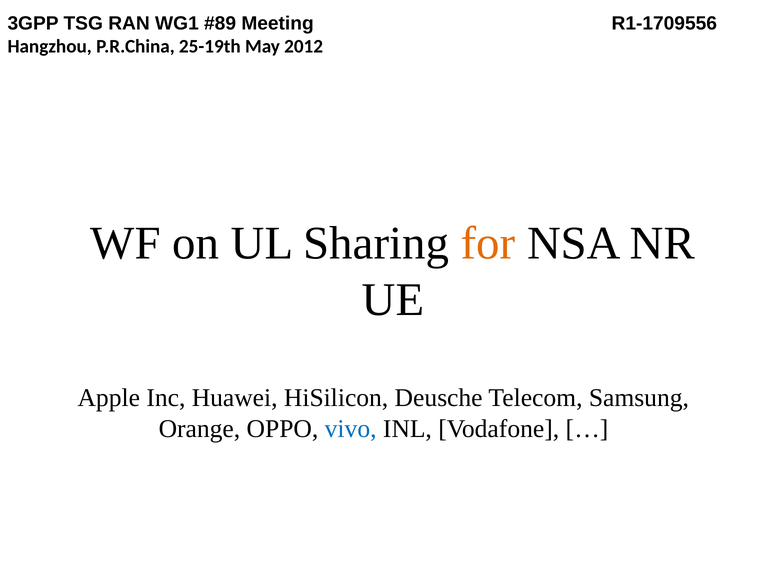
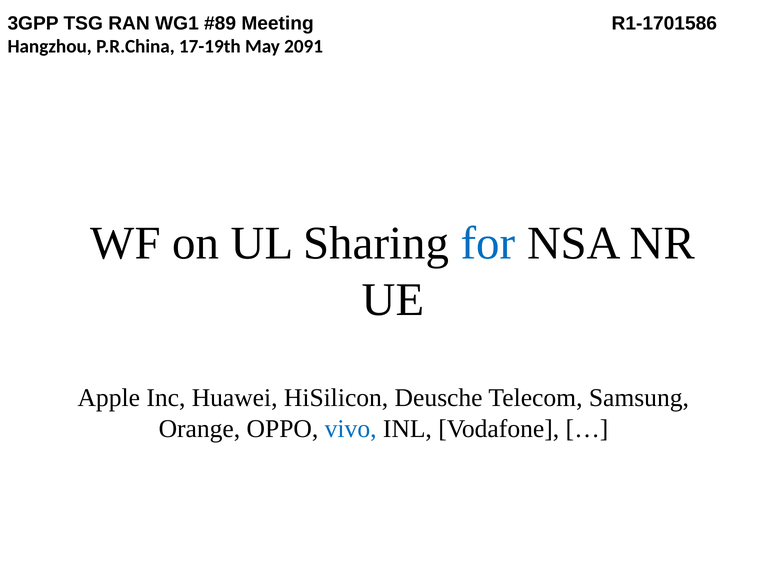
R1-1709556: R1-1709556 -> R1-1701586 (664, 23)
25-19th: 25-19th -> 17-19th (210, 46)
2012: 2012 -> 2091 (304, 46)
for colour: orange -> blue (488, 244)
